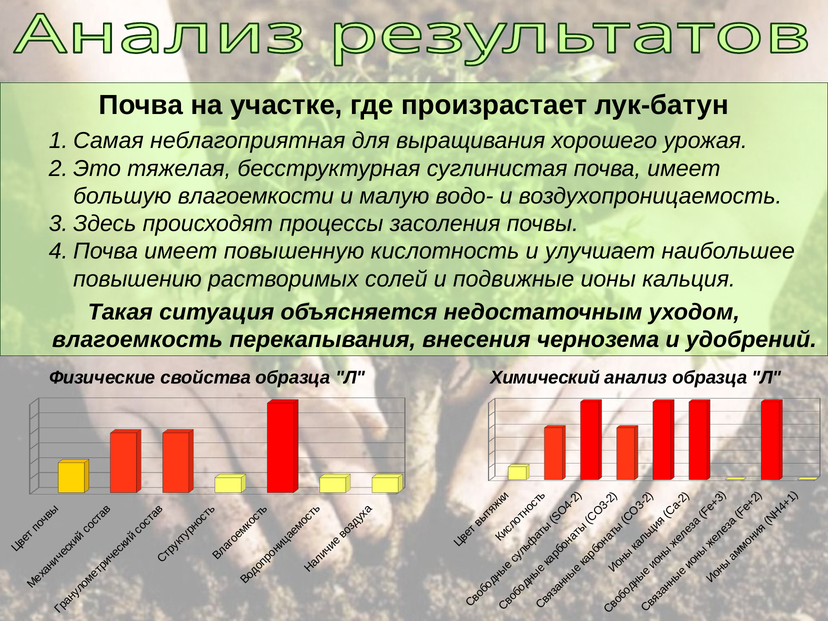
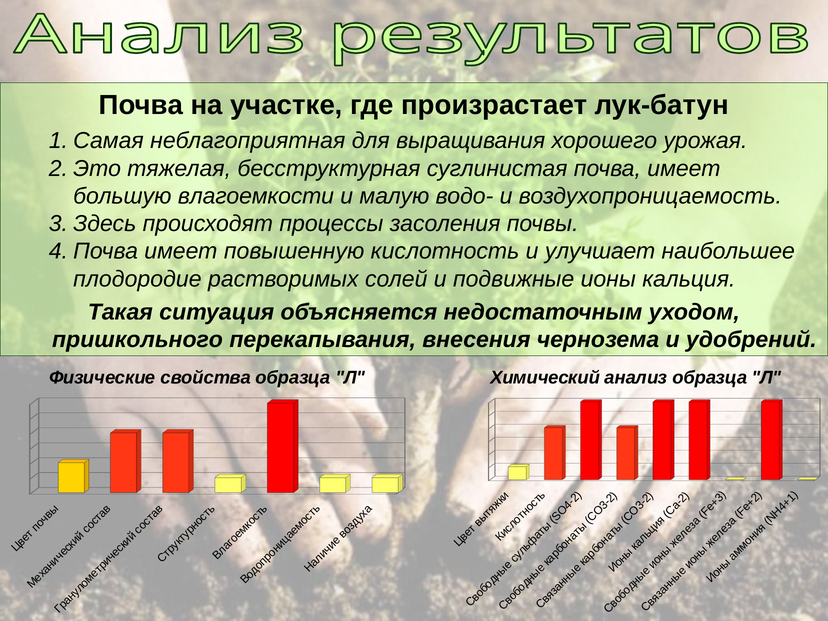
повышению: повышению -> плодородие (137, 279)
влагоемкость: влагоемкость -> пришкольного (138, 340)
